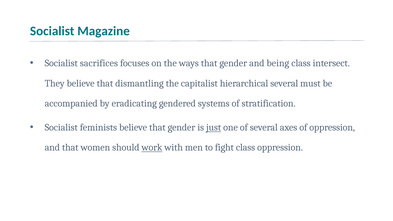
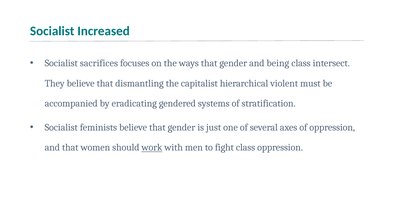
Magazine: Magazine -> Increased (104, 31)
hierarchical several: several -> violent (284, 83)
just underline: present -> none (214, 127)
